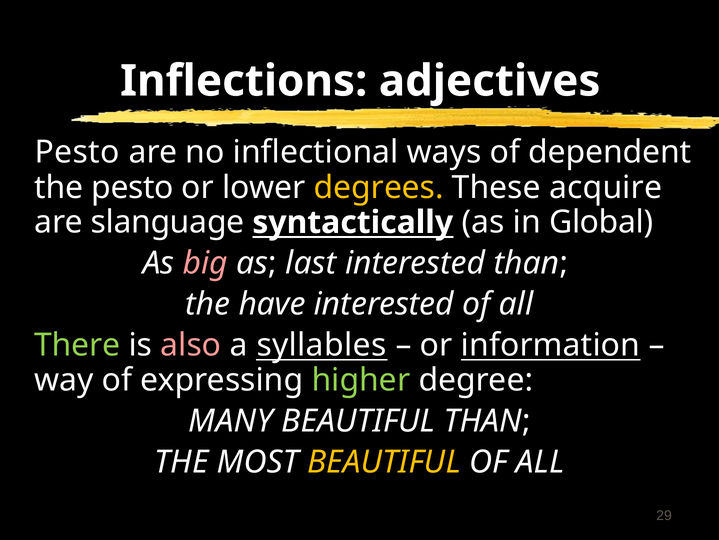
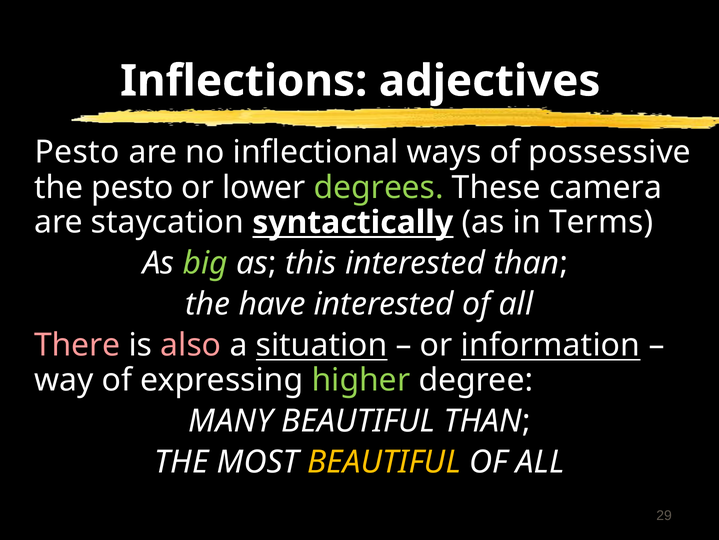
dependent: dependent -> possessive (610, 152)
degrees colour: yellow -> light green (379, 188)
acquire: acquire -> camera (606, 188)
slanguage: slanguage -> staycation (167, 222)
Global: Global -> Terms (601, 222)
big colour: pink -> light green (205, 263)
last: last -> this (311, 263)
There colour: light green -> pink (77, 345)
syllables: syllables -> situation (322, 345)
